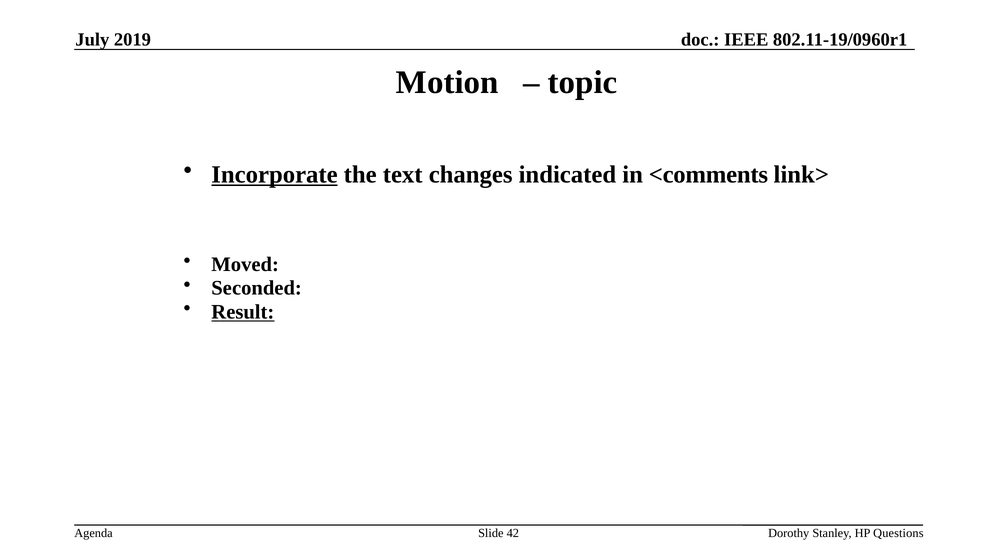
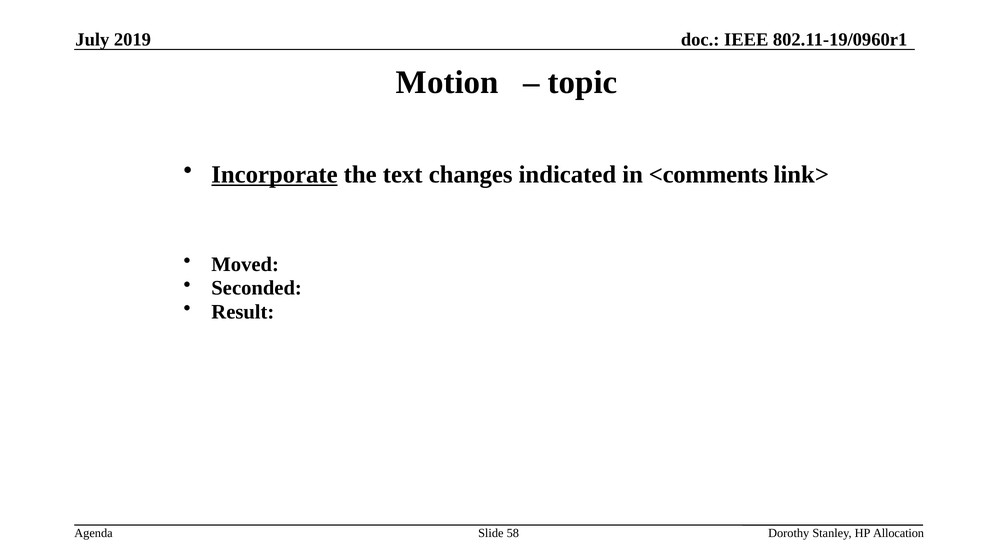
Result underline: present -> none (243, 312)
42: 42 -> 58 (513, 534)
Questions: Questions -> Allocation (899, 534)
